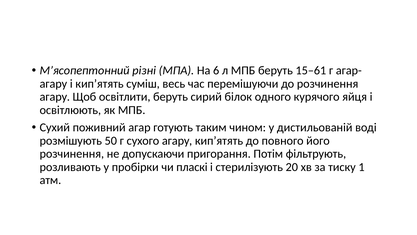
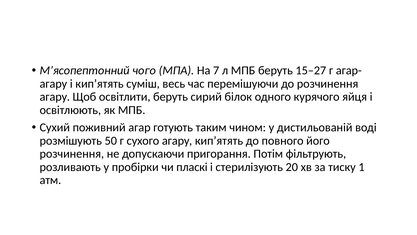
різні: різні -> чого (144, 71)
6: 6 -> 7 (216, 71)
15–61: 15–61 -> 15–27 (311, 71)
